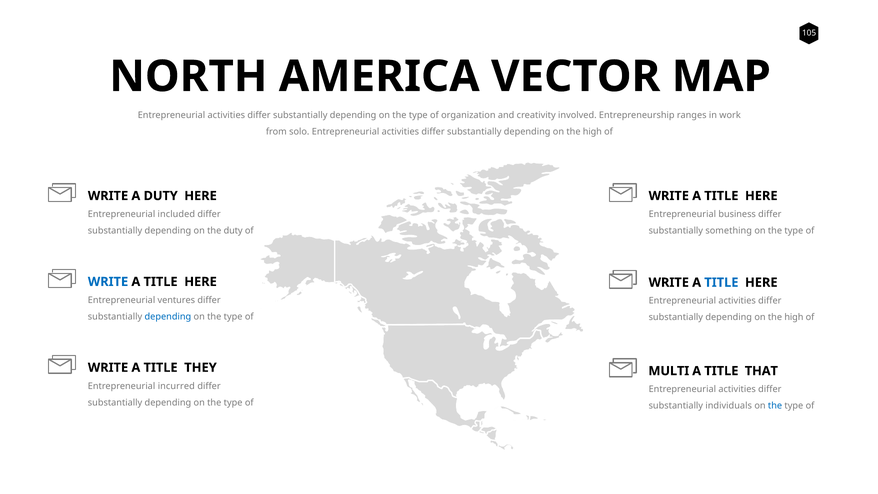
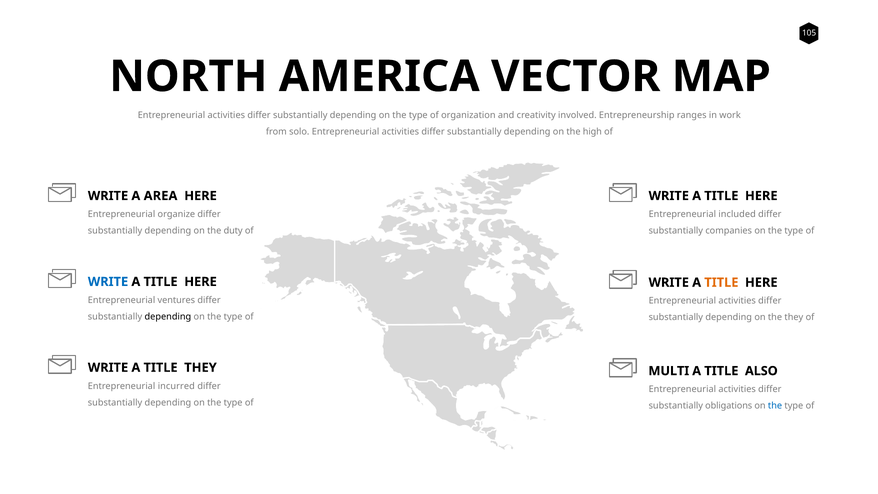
A DUTY: DUTY -> AREA (161, 196)
included: included -> organize (176, 214)
business: business -> included (737, 214)
something: something -> companies (729, 231)
TITLE colour: blue -> orange (721, 283)
depending colour: blue -> black (168, 317)
high: high -> they (794, 317)
THAT: THAT -> ALSO (761, 371)
individuals: individuals -> obligations (729, 406)
